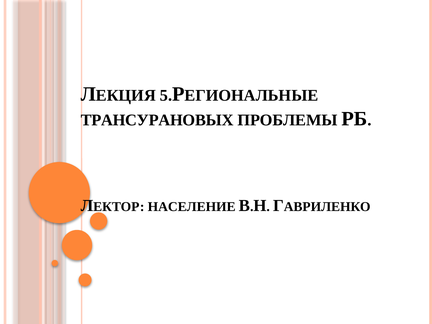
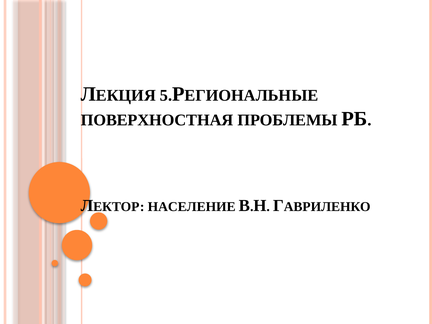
ТРАНСУРАНОВЫХ: ТРАНСУРАНОВЫХ -> ПОВЕРХНОСТНАЯ (157, 120)
